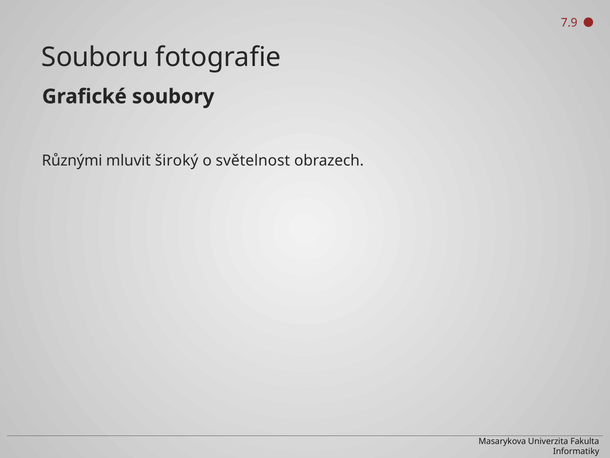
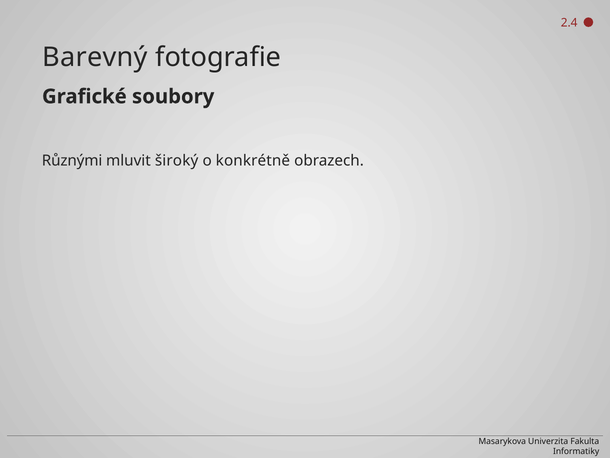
7.9: 7.9 -> 2.4 (569, 23)
Souboru: Souboru -> Barevný (95, 57)
světelnost: světelnost -> konkrétně (253, 160)
